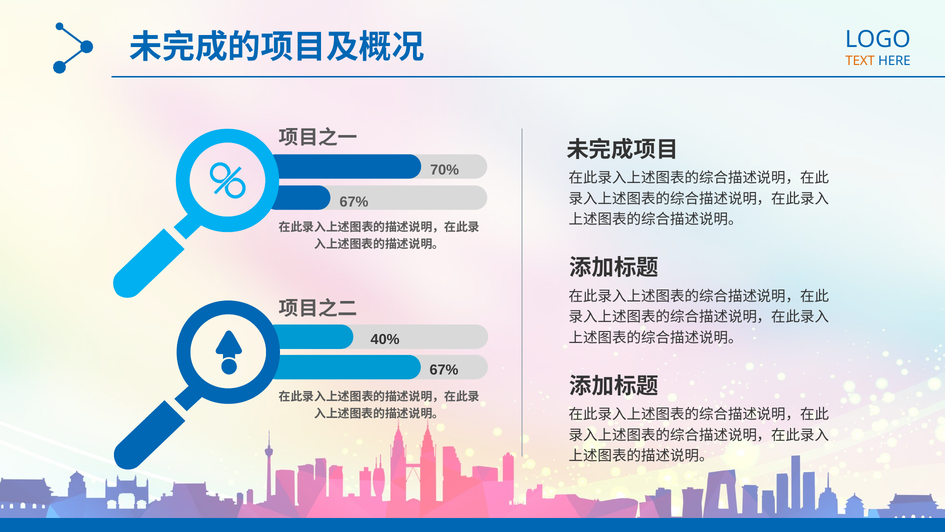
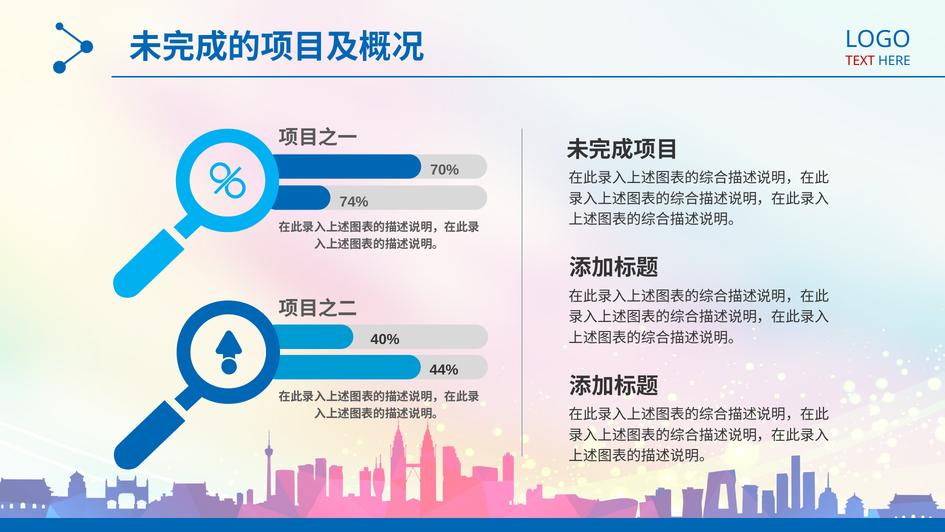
TEXT colour: orange -> red (860, 61)
67%: 67% -> 74% (354, 202)
67%: 67% -> 44% (444, 369)
